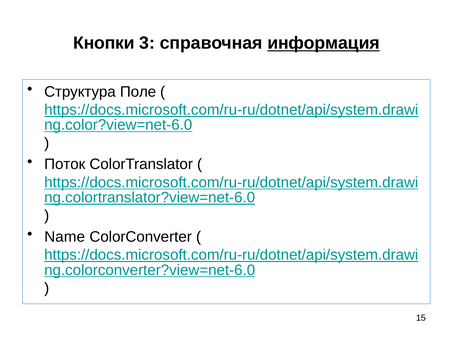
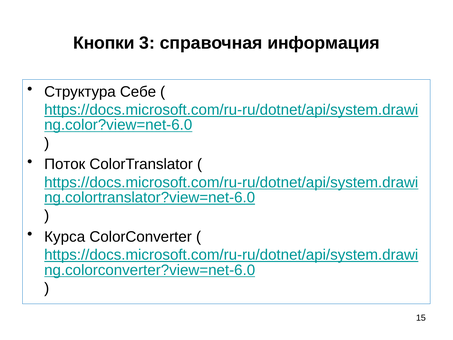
информация underline: present -> none (324, 43)
Поле: Поле -> Себе (138, 92)
Name: Name -> Курса (65, 237)
